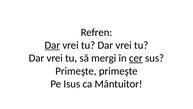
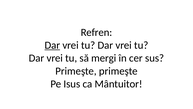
cer underline: present -> none (136, 58)
